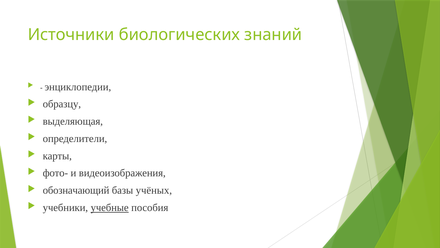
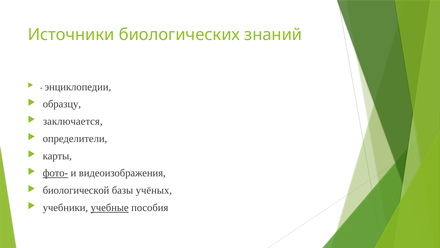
выделяющая: выделяющая -> заключается (73, 121)
фото- underline: none -> present (55, 173)
обозначающий: обозначающий -> биологической (76, 190)
